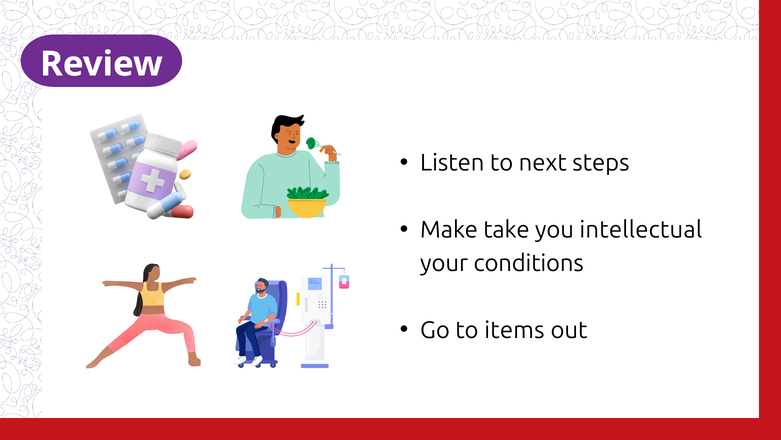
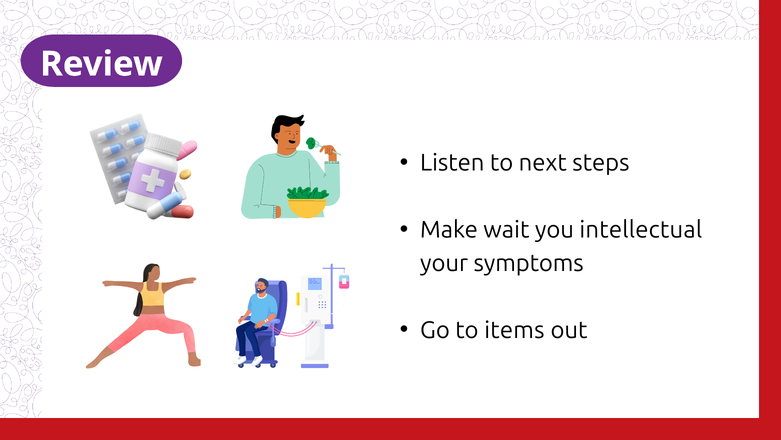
take: take -> wait (506, 230)
conditions: conditions -> symptoms (529, 263)
